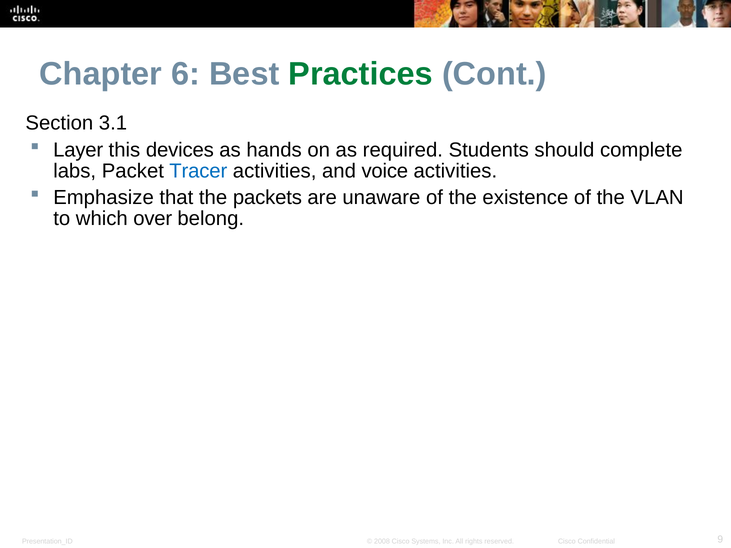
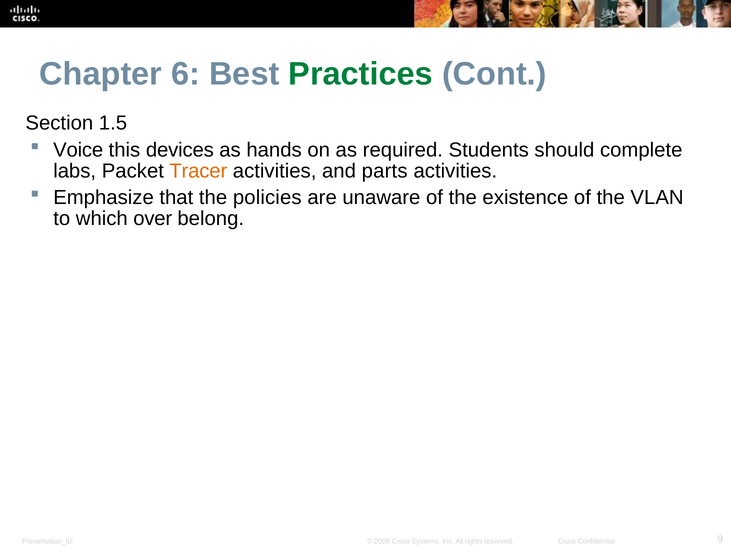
3.1: 3.1 -> 1.5 (113, 123)
Layer: Layer -> Voice (78, 150)
Tracer colour: blue -> orange (198, 171)
voice: voice -> parts (385, 171)
packets: packets -> policies (267, 198)
